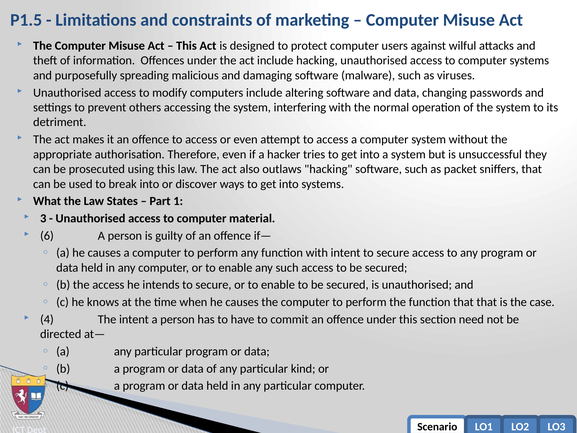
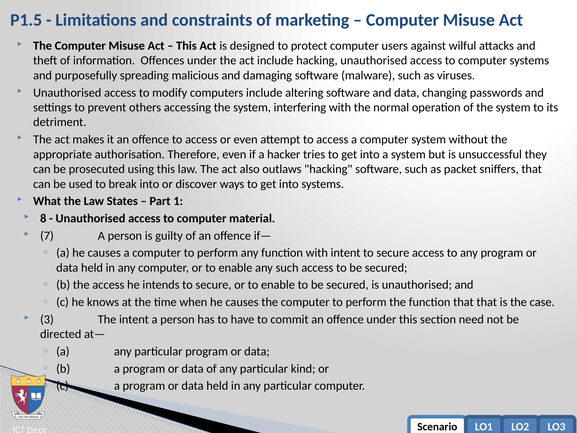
3: 3 -> 8 (43, 218)
6: 6 -> 7 (47, 235)
4: 4 -> 3 (47, 319)
